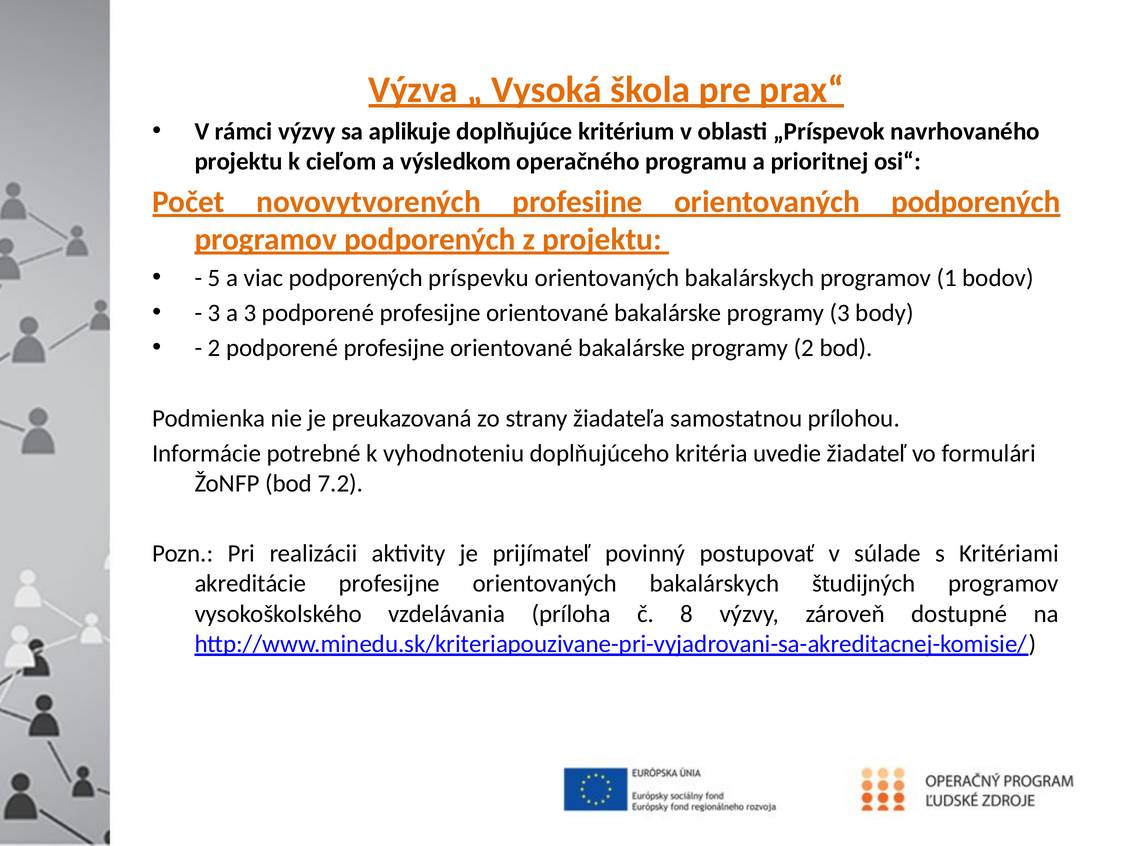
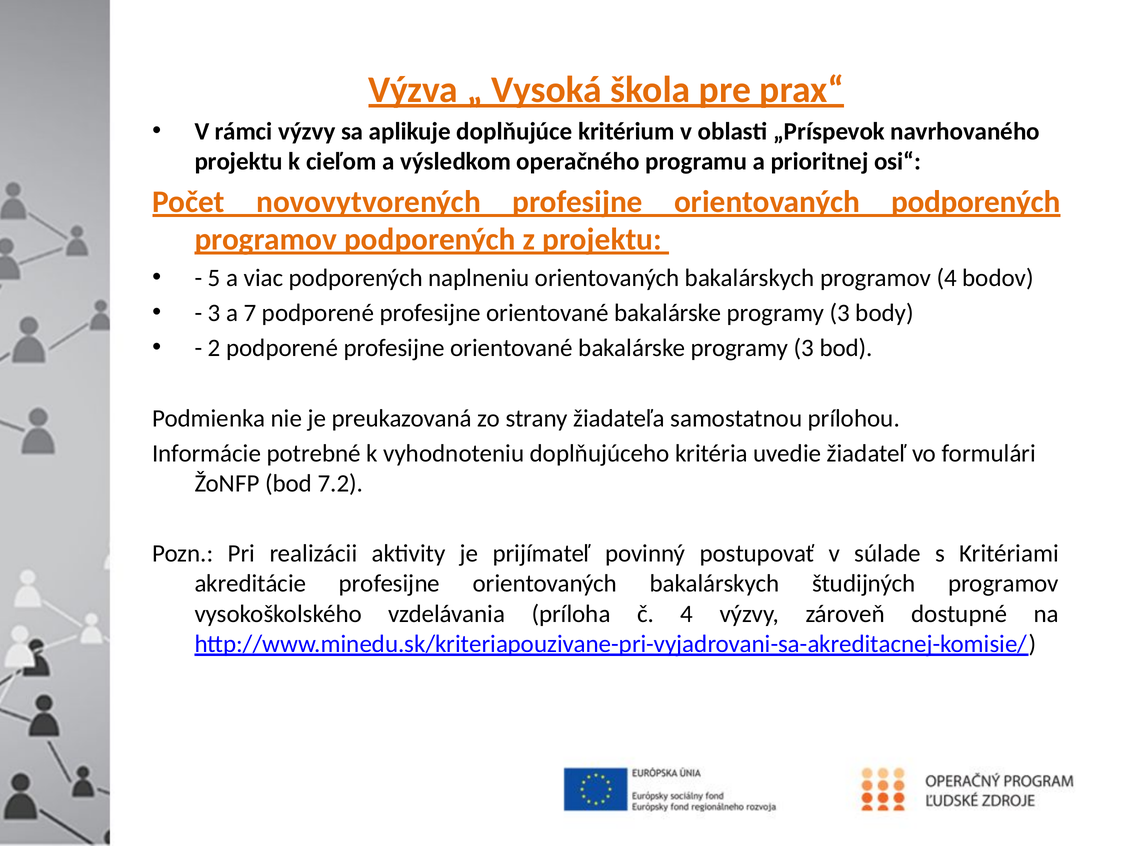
príspevku: príspevku -> naplneniu (479, 278)
programov 1: 1 -> 4 (947, 278)
a 3: 3 -> 7 (250, 313)
2: 2 -> 3 (804, 348)
č 8: 8 -> 4 (687, 614)
